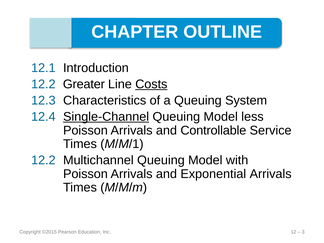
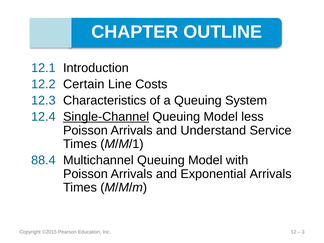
Greater: Greater -> Certain (84, 84)
Costs underline: present -> none (151, 84)
Controllable: Controllable -> Understand (213, 130)
12.2: 12.2 -> 88.4 (43, 160)
